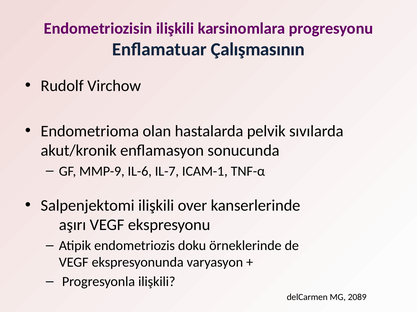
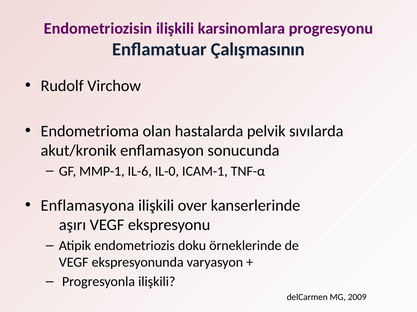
MMP-9: MMP-9 -> MMP-1 (102, 172)
IL-7: IL-7 -> IL-0 (167, 172)
Salpenjektomi: Salpenjektomi -> Enflamasyona (88, 206)
2089: 2089 -> 2009 (357, 298)
